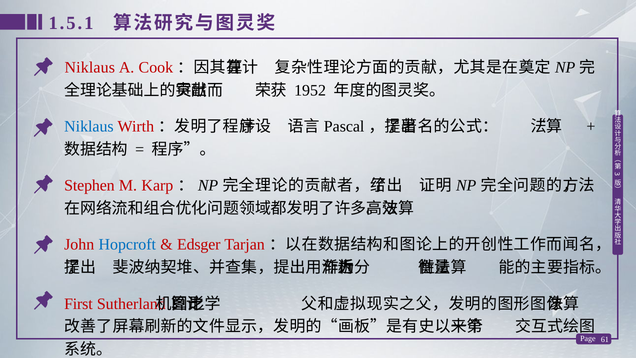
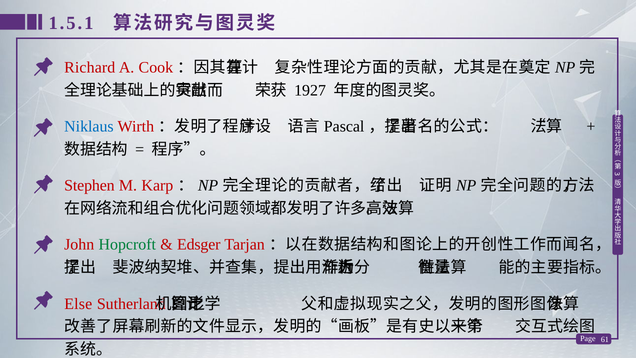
Niklaus: Niklaus -> Richard (90, 67)
1952: 1952 -> 1927 (310, 90)
Hopcroft colour: blue -> green (127, 245)
First: First -> Else (78, 304)
